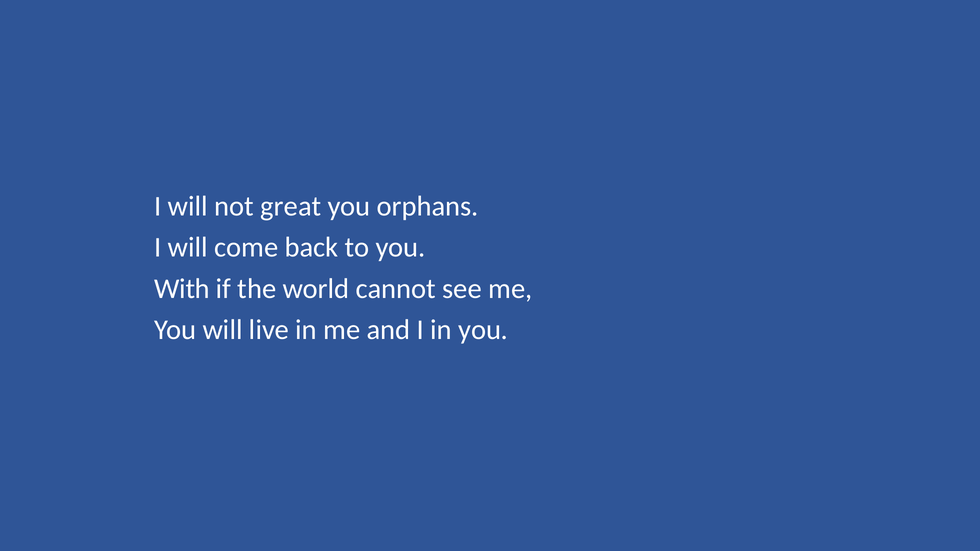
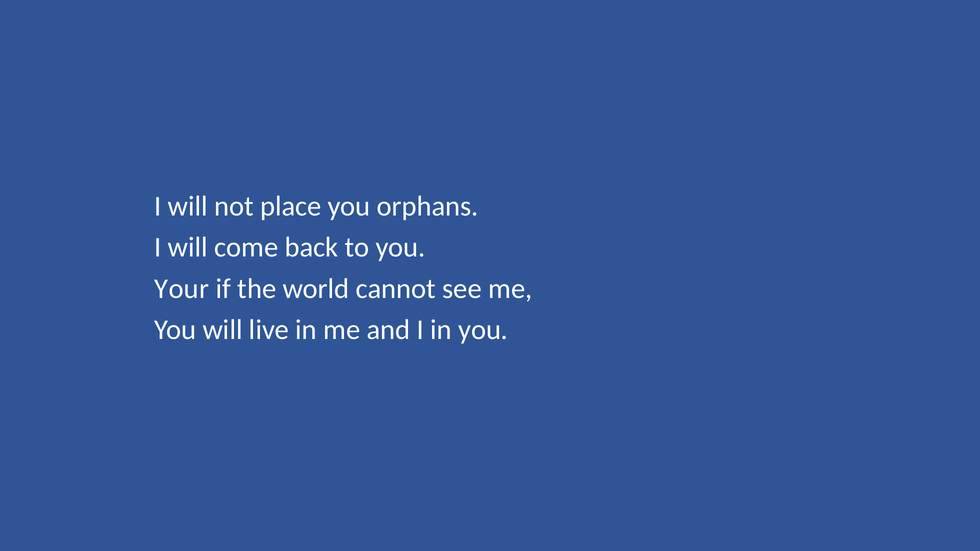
great: great -> place (291, 207)
With: With -> Your (182, 289)
